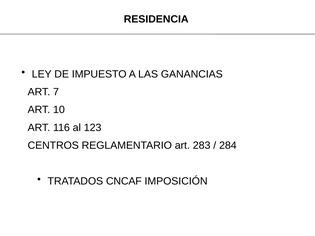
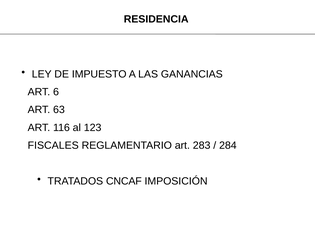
7: 7 -> 6 (56, 92)
10: 10 -> 63 (59, 110)
CENTROS: CENTROS -> FISCALES (53, 146)
